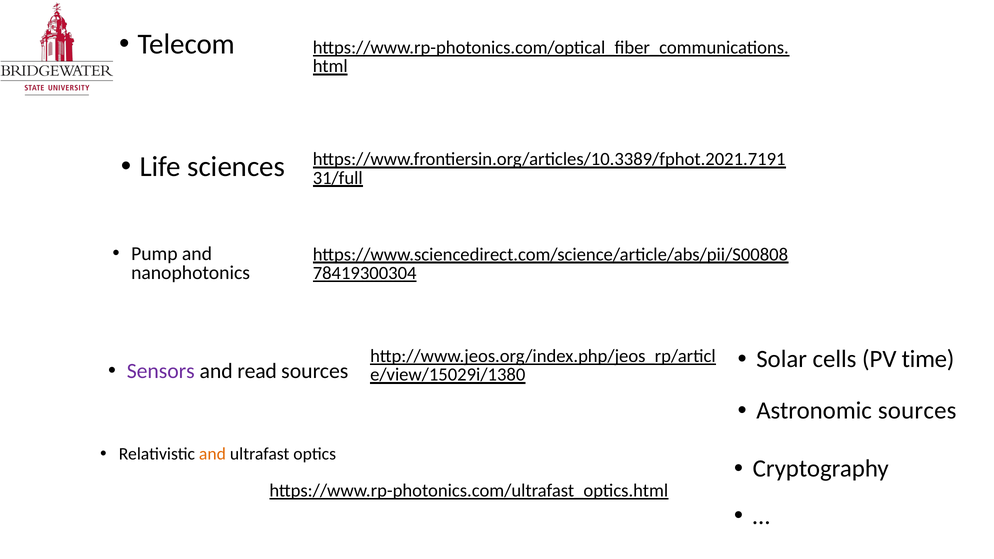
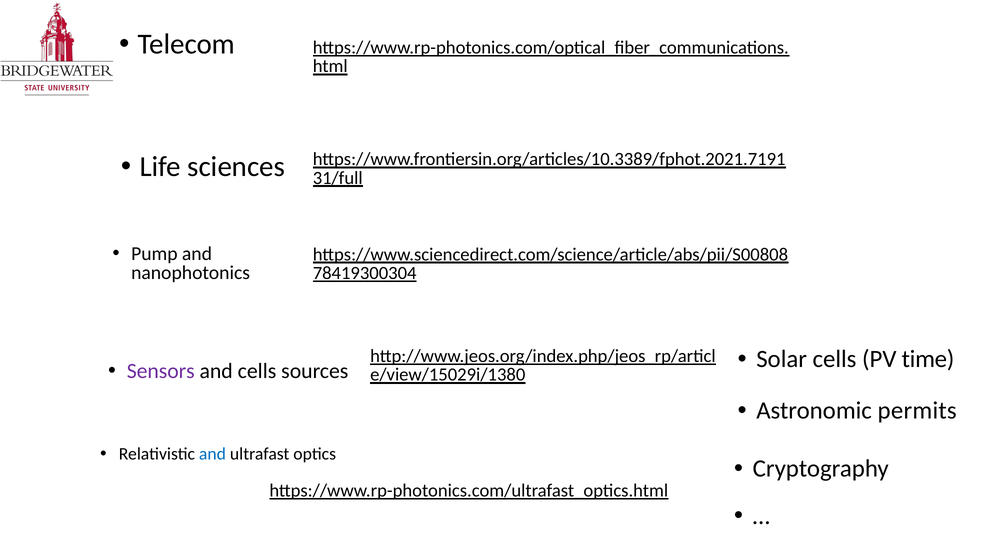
and read: read -> cells (257, 371)
Astronomic sources: sources -> permits (917, 411)
and colour: orange -> blue (212, 454)
